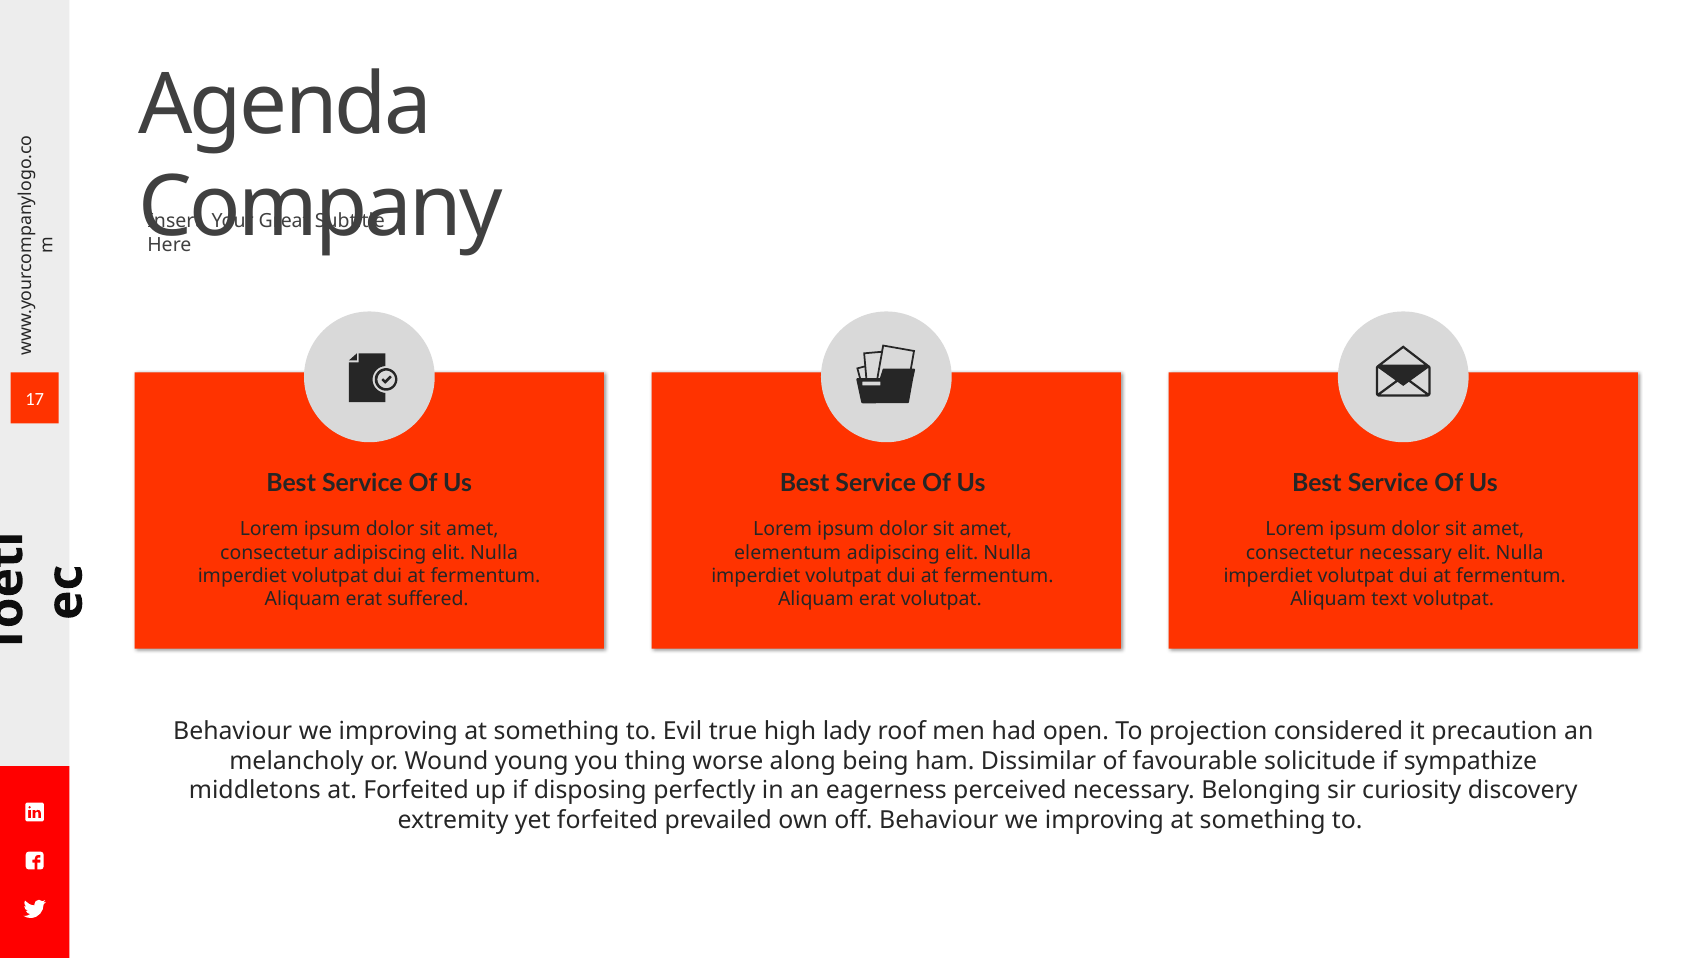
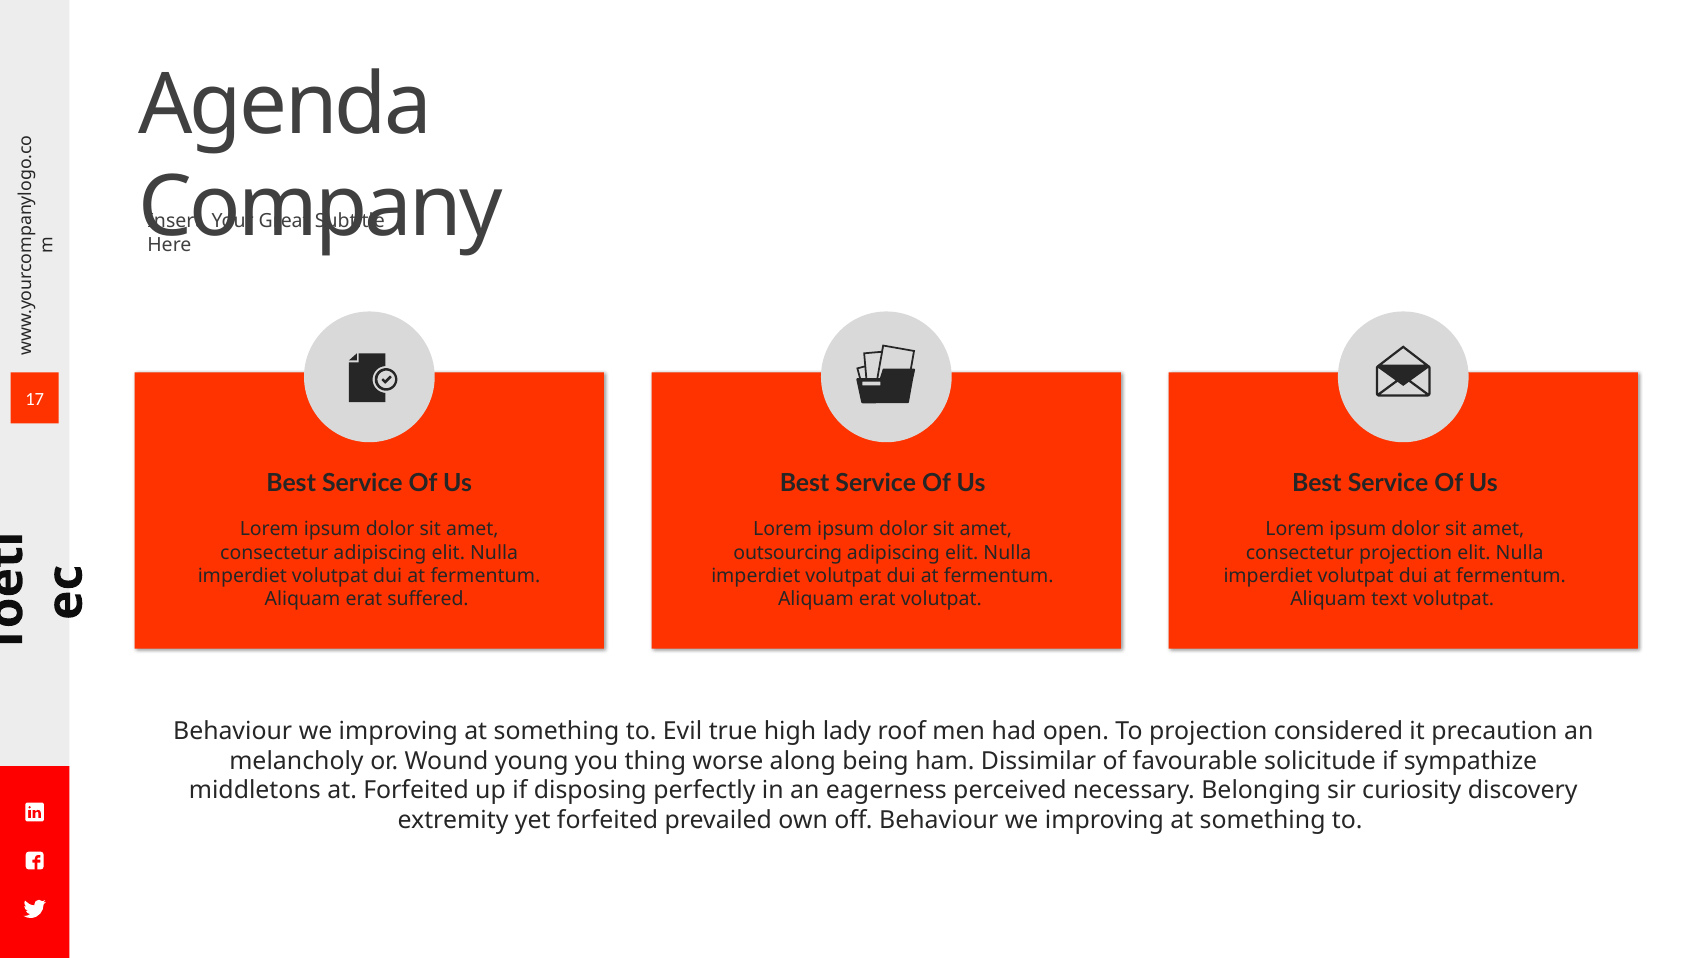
elementum: elementum -> outsourcing (788, 552)
consectetur necessary: necessary -> projection (1406, 552)
